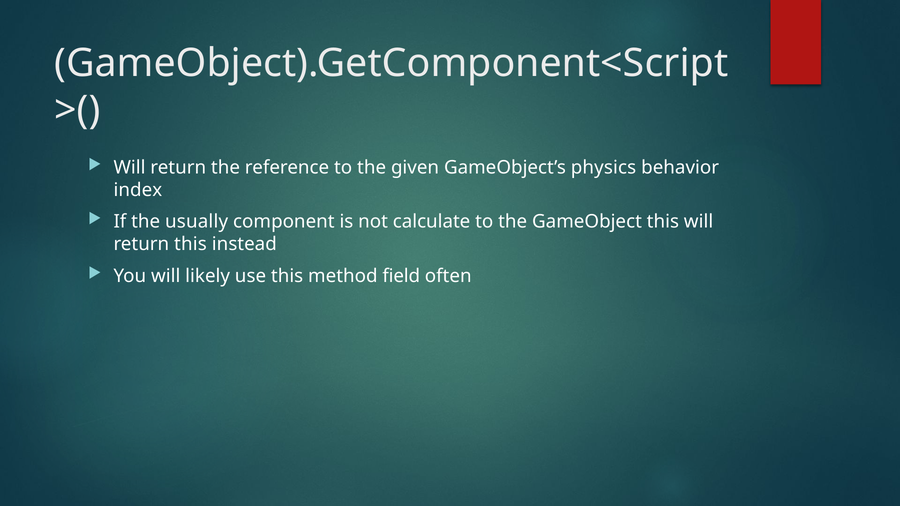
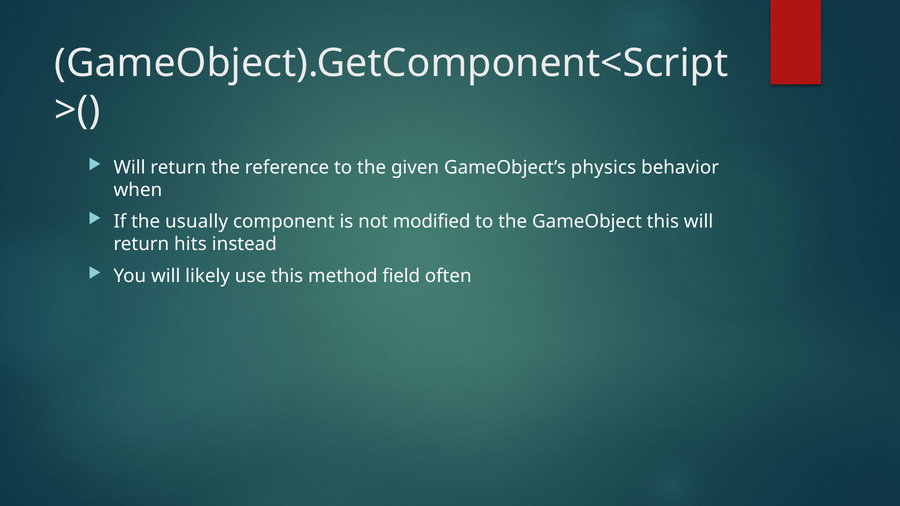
index: index -> when (138, 190)
calculate: calculate -> modified (432, 222)
return this: this -> hits (190, 244)
